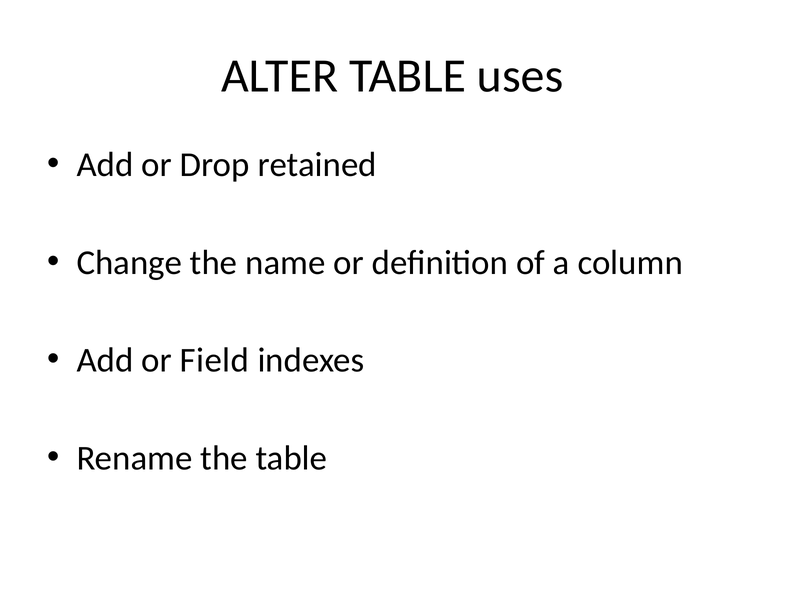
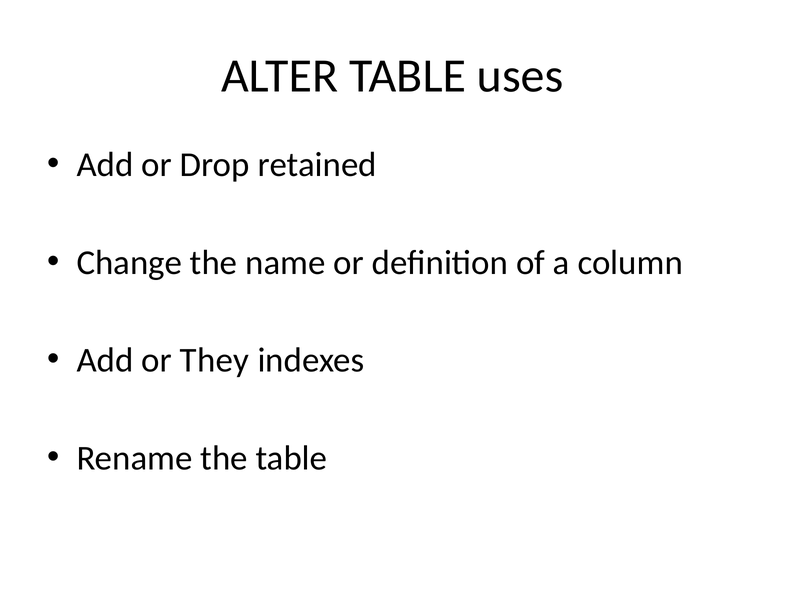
Field: Field -> They (214, 360)
